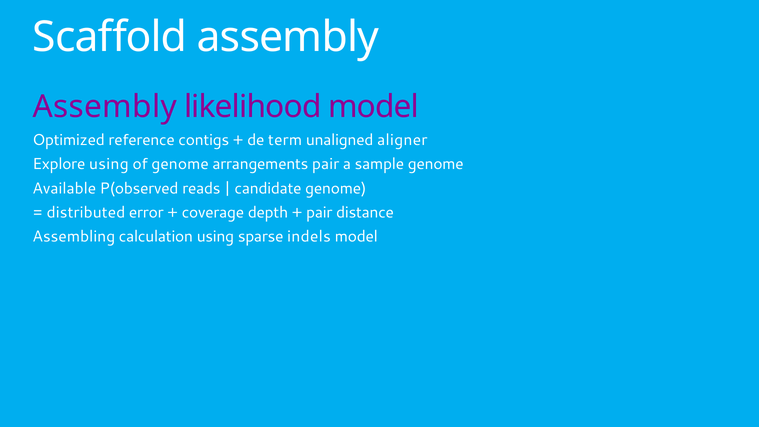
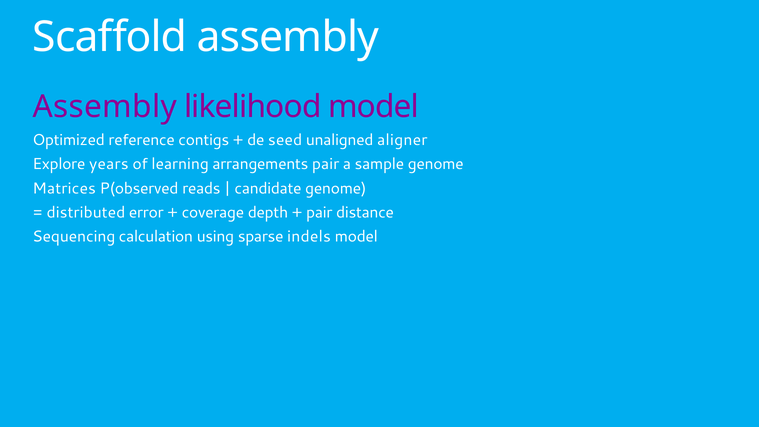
term: term -> seed (285, 140)
Explore using: using -> years (109, 164)
of genome: genome -> learning (180, 164)
Available: Available -> Matrices (64, 188)
Assembling: Assembling -> Sequencing (74, 237)
